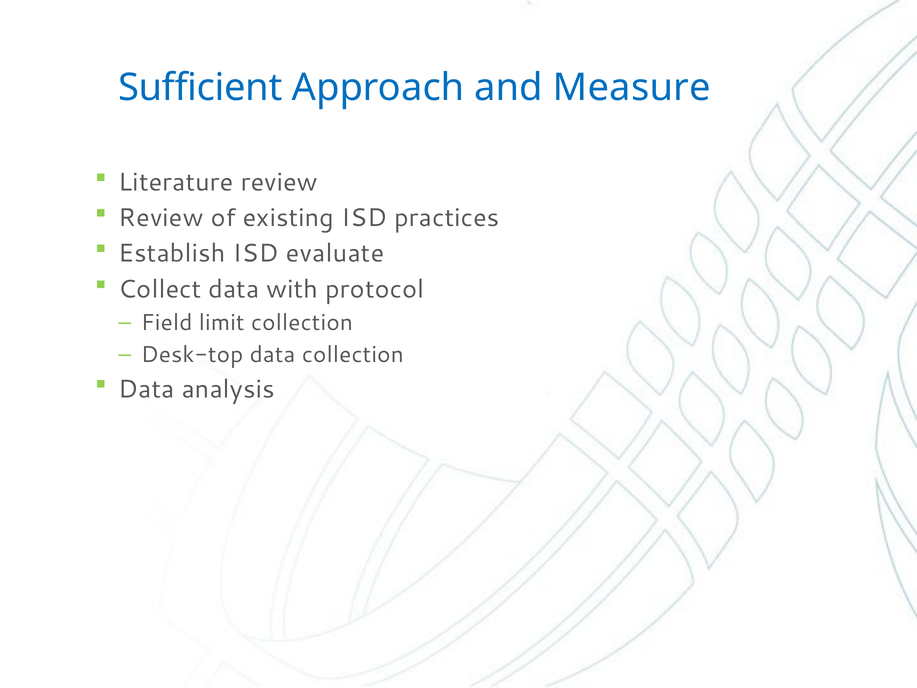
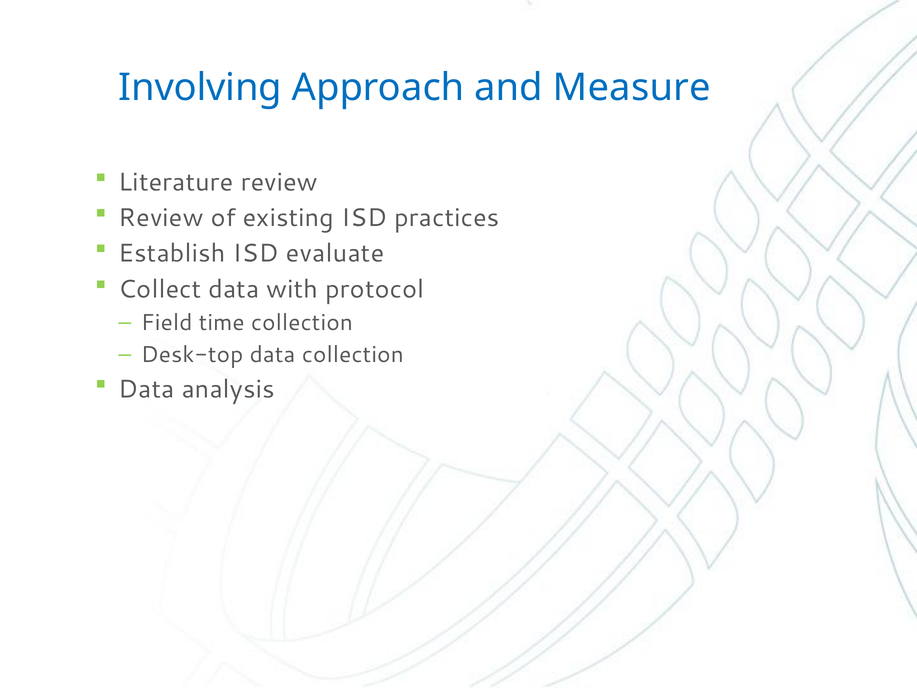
Sufficient: Sufficient -> Involving (200, 88)
limit: limit -> time (222, 323)
